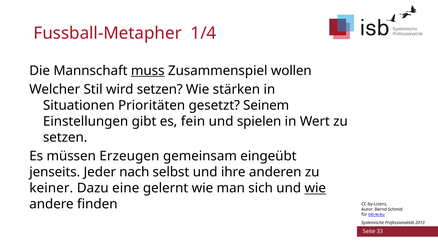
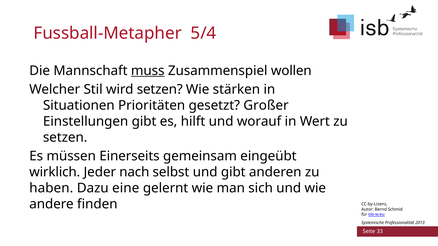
1/4: 1/4 -> 5/4 (204, 33)
Seinem: Seinem -> Großer (266, 106)
fein: fein -> hilft (193, 122)
spielen: spielen -> worauf (259, 122)
Erzeugen: Erzeugen -> Einerseits (129, 156)
jenseits: jenseits -> wirklich (55, 172)
und ihre: ihre -> gibt (233, 172)
keiner: keiner -> haben (51, 188)
wie underline: present -> none (315, 188)
